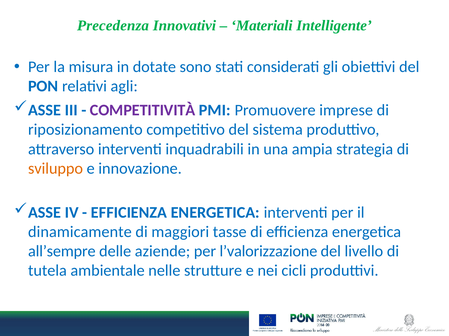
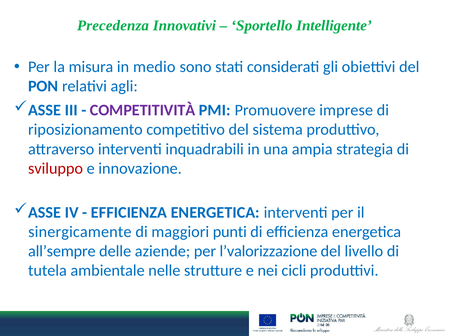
Materiali: Materiali -> Sportello (262, 26)
dotate: dotate -> medio (154, 67)
sviluppo colour: orange -> red (56, 169)
dinamicamente: dinamicamente -> sinergicamente (80, 232)
tasse: tasse -> punti (230, 232)
